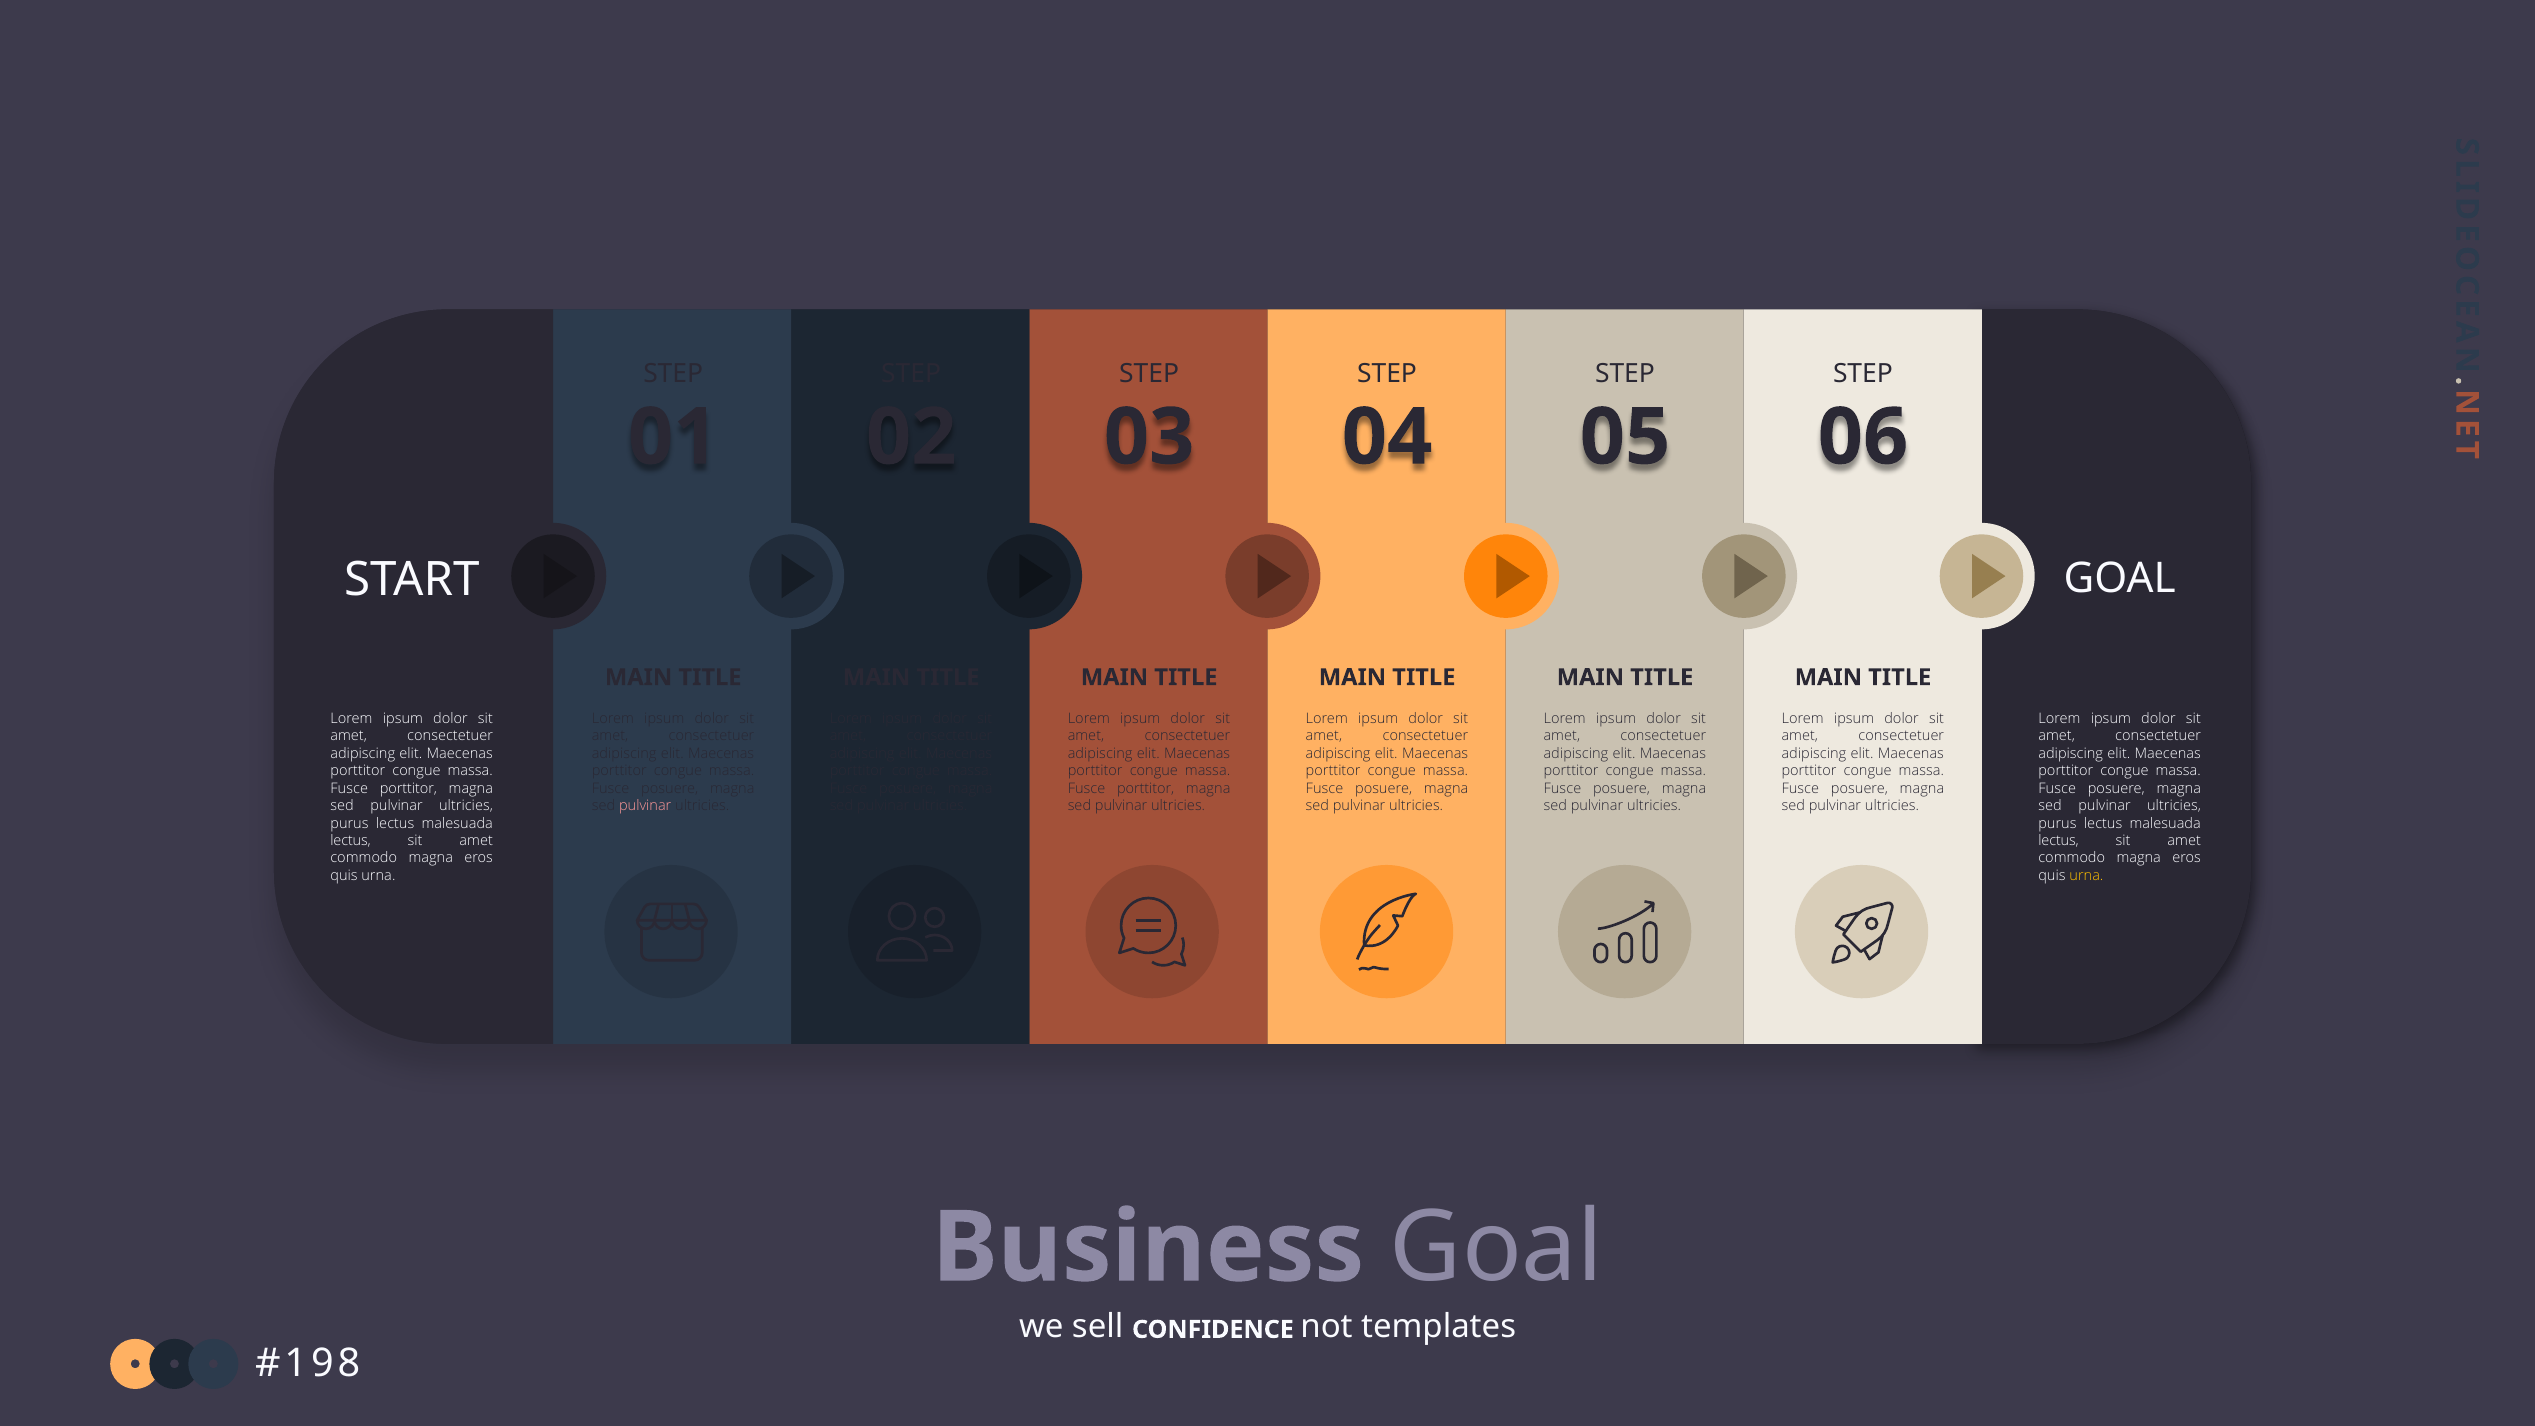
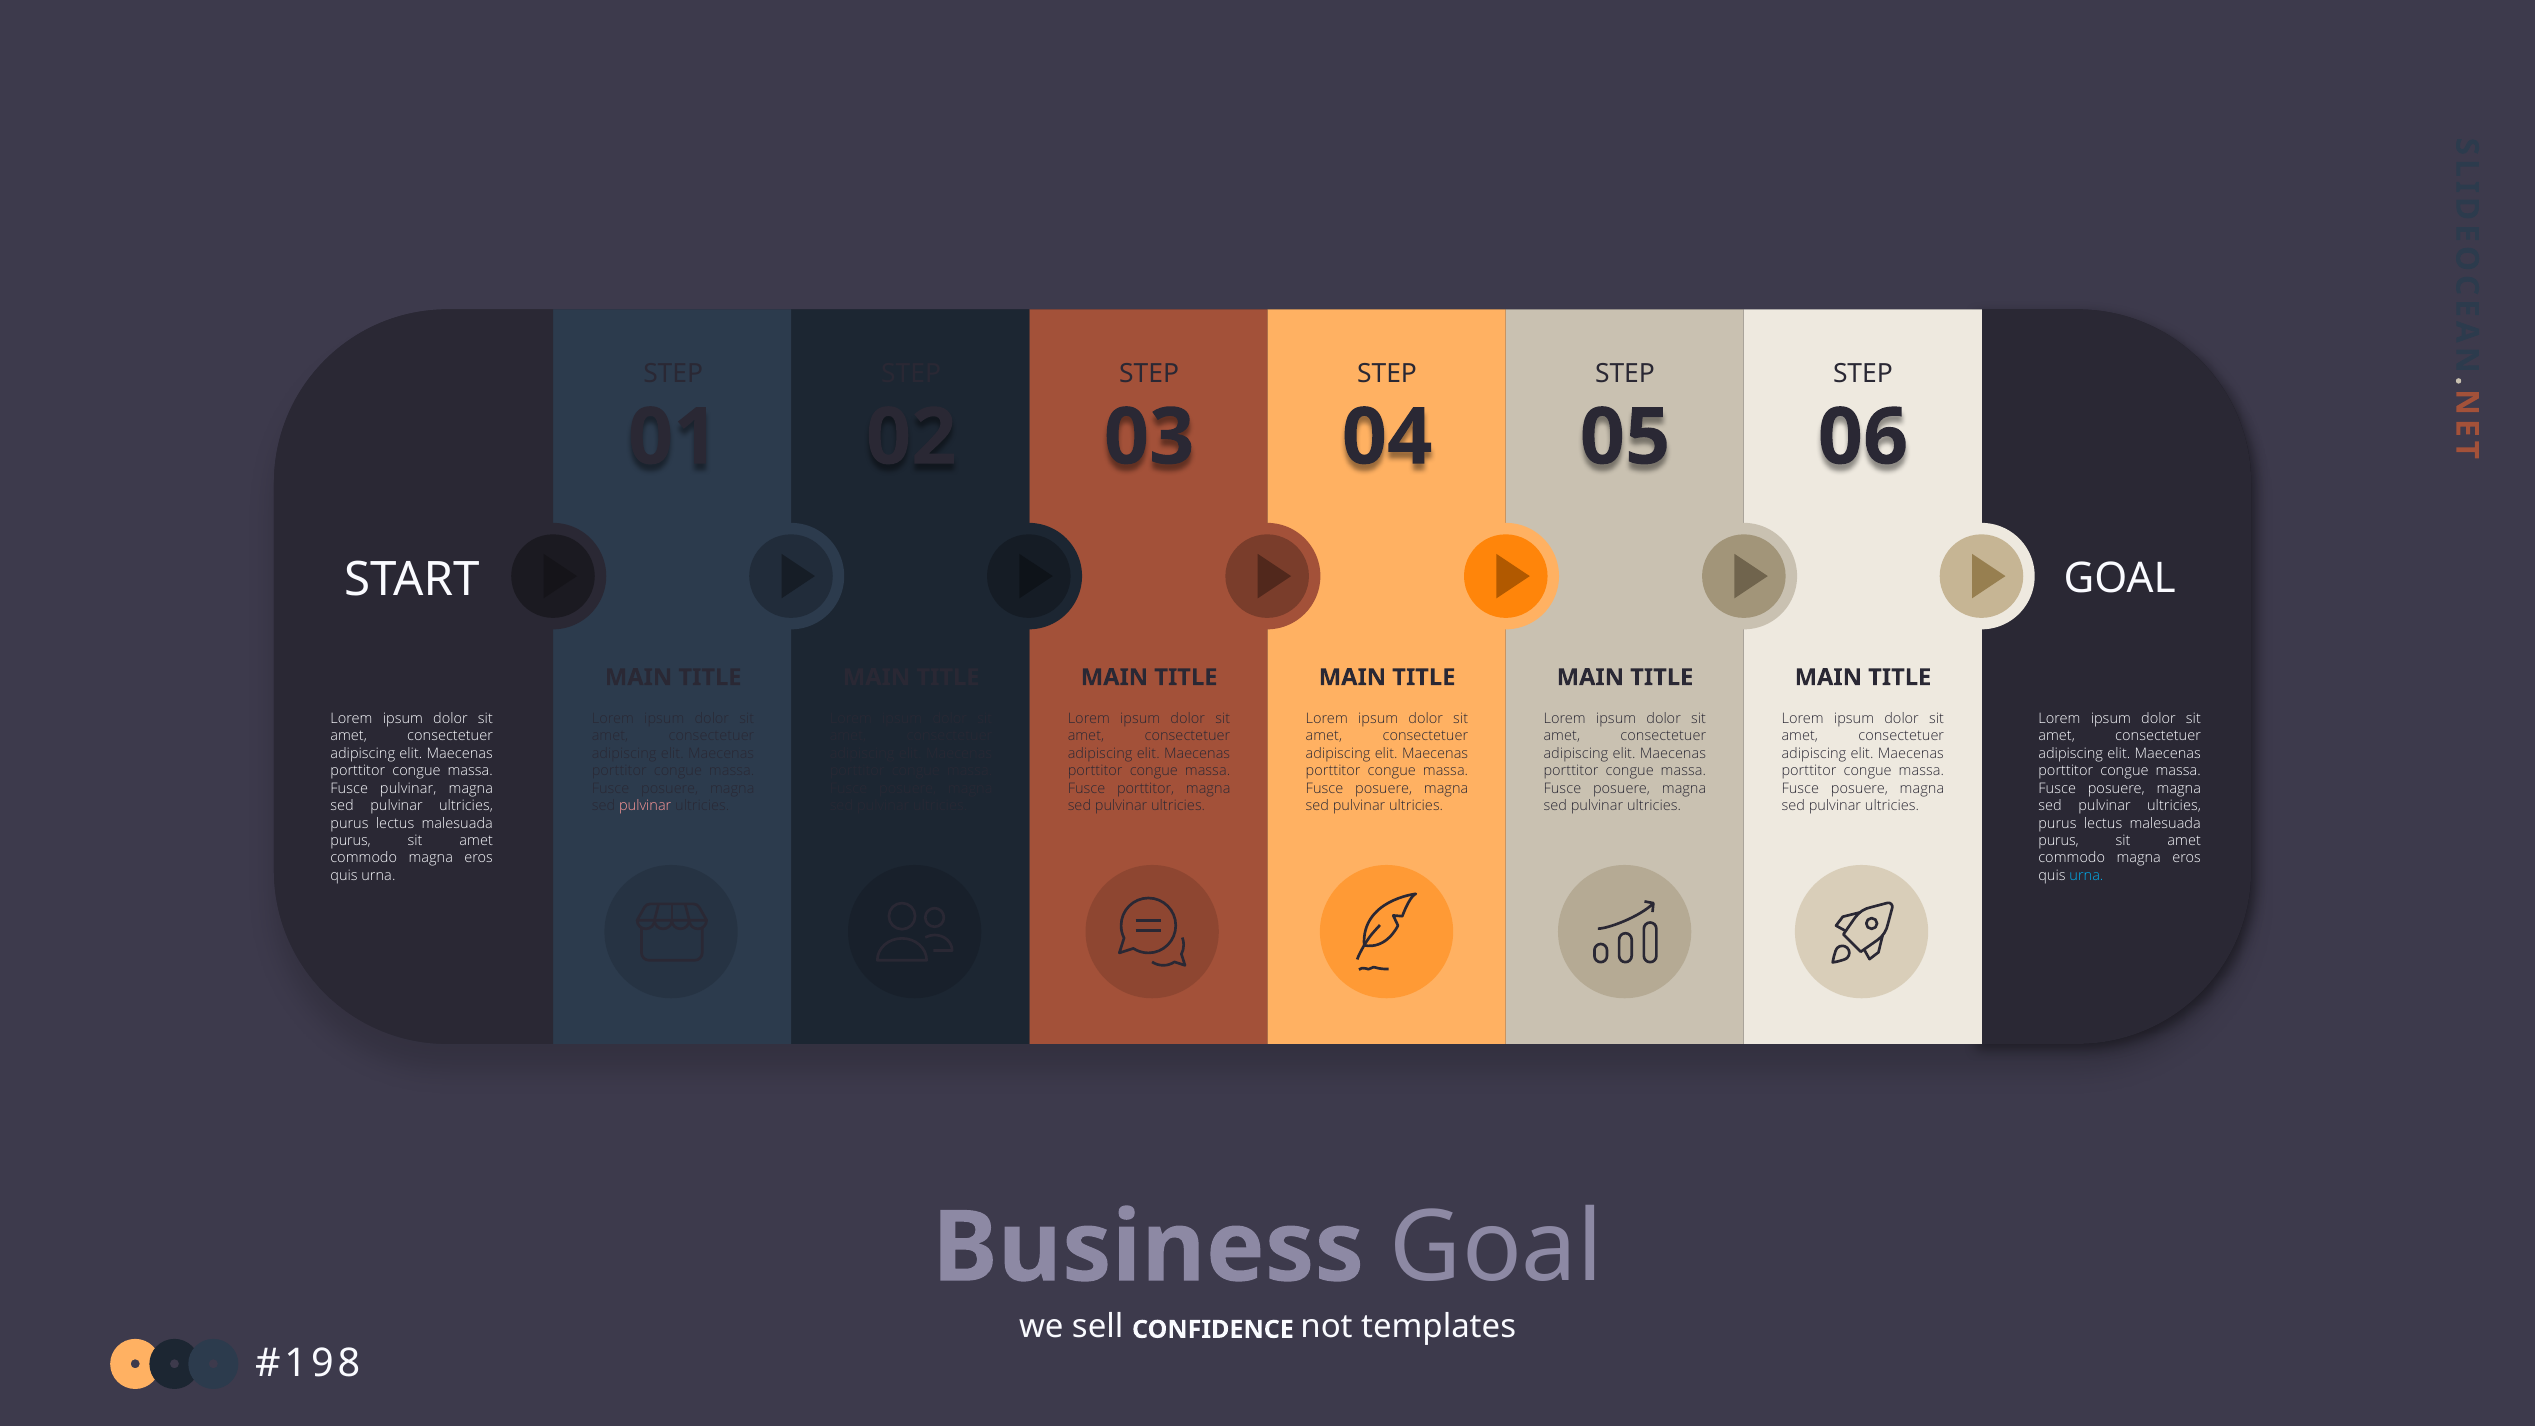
porttitor: porttitor -> pulvinar (408, 788)
lectus: lectus -> purus (351, 841)
lectus: lectus -> purus (2059, 841)
urna colour: yellow -> light blue (2086, 876)
